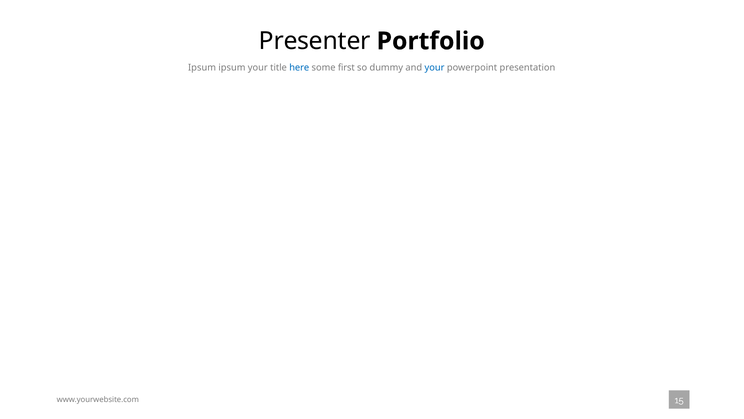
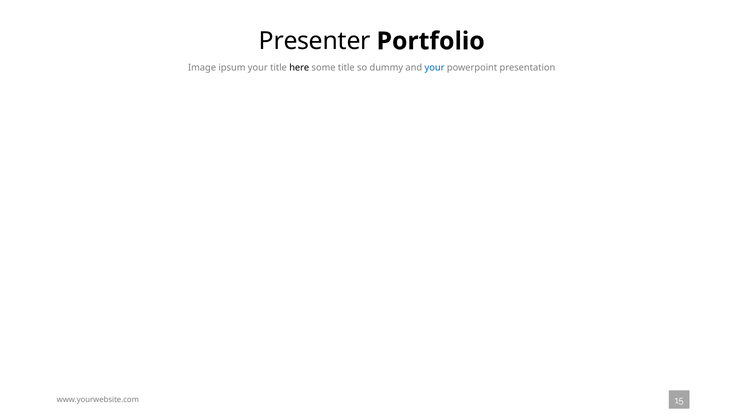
Ipsum: Ipsum -> Image (202, 67)
here colour: blue -> black (299, 67)
some first: first -> title (346, 67)
